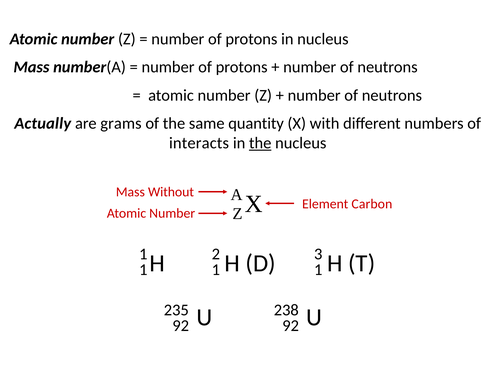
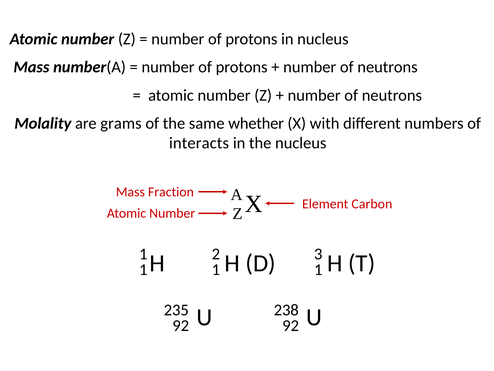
Actually: Actually -> Molality (43, 123)
quantity: quantity -> whether (256, 123)
the underline: present -> none (260, 143)
Without: Without -> Fraction (171, 192)
